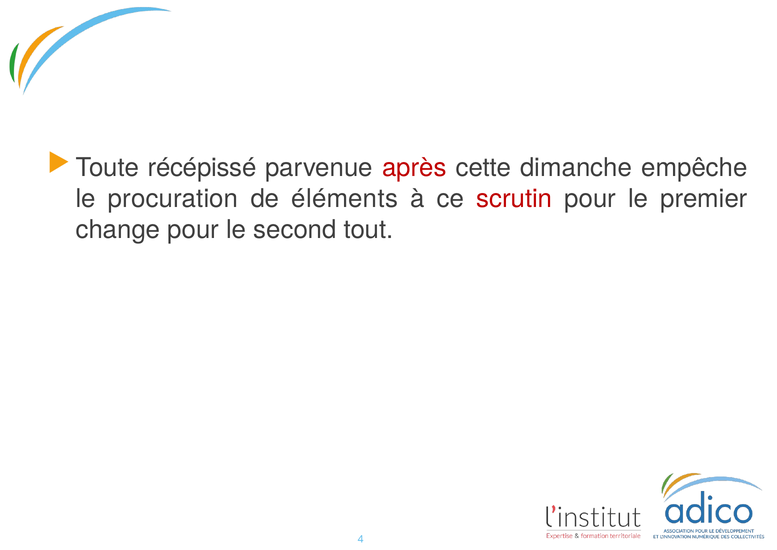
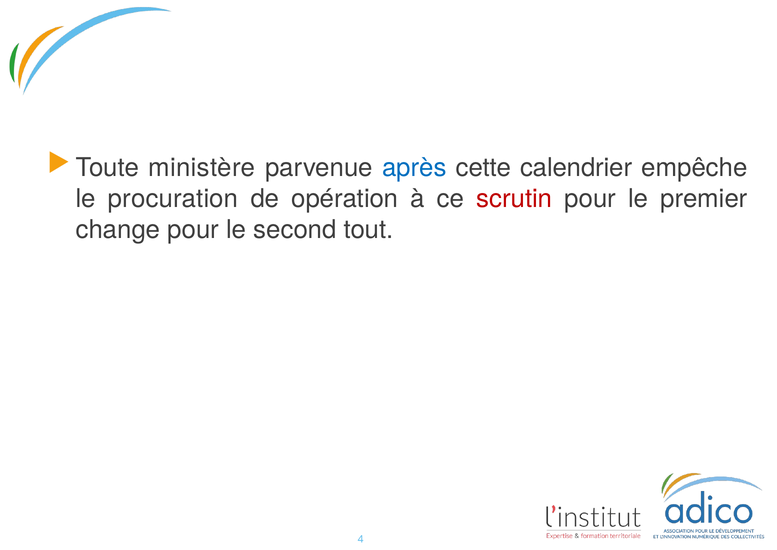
récépissé: récépissé -> ministère (202, 167)
après colour: red -> blue (414, 167)
dimanche: dimanche -> calendrier (576, 167)
éléments: éléments -> opération (345, 198)
